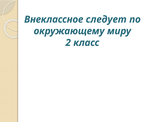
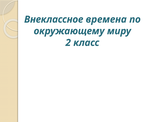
следует: следует -> времена (106, 19)
